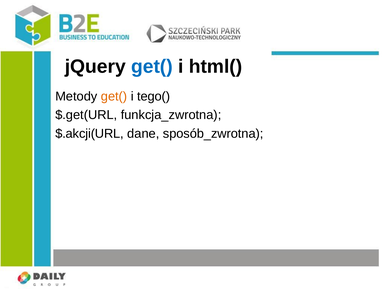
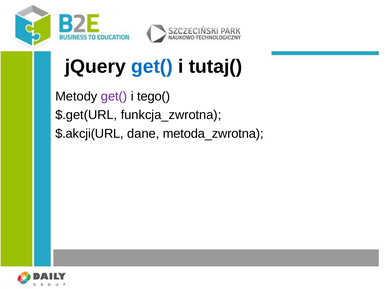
html(: html( -> tutaj( (215, 67)
get( colour: orange -> purple (114, 96)
sposób_zwrotna: sposób_zwrotna -> metoda_zwrotna (213, 134)
